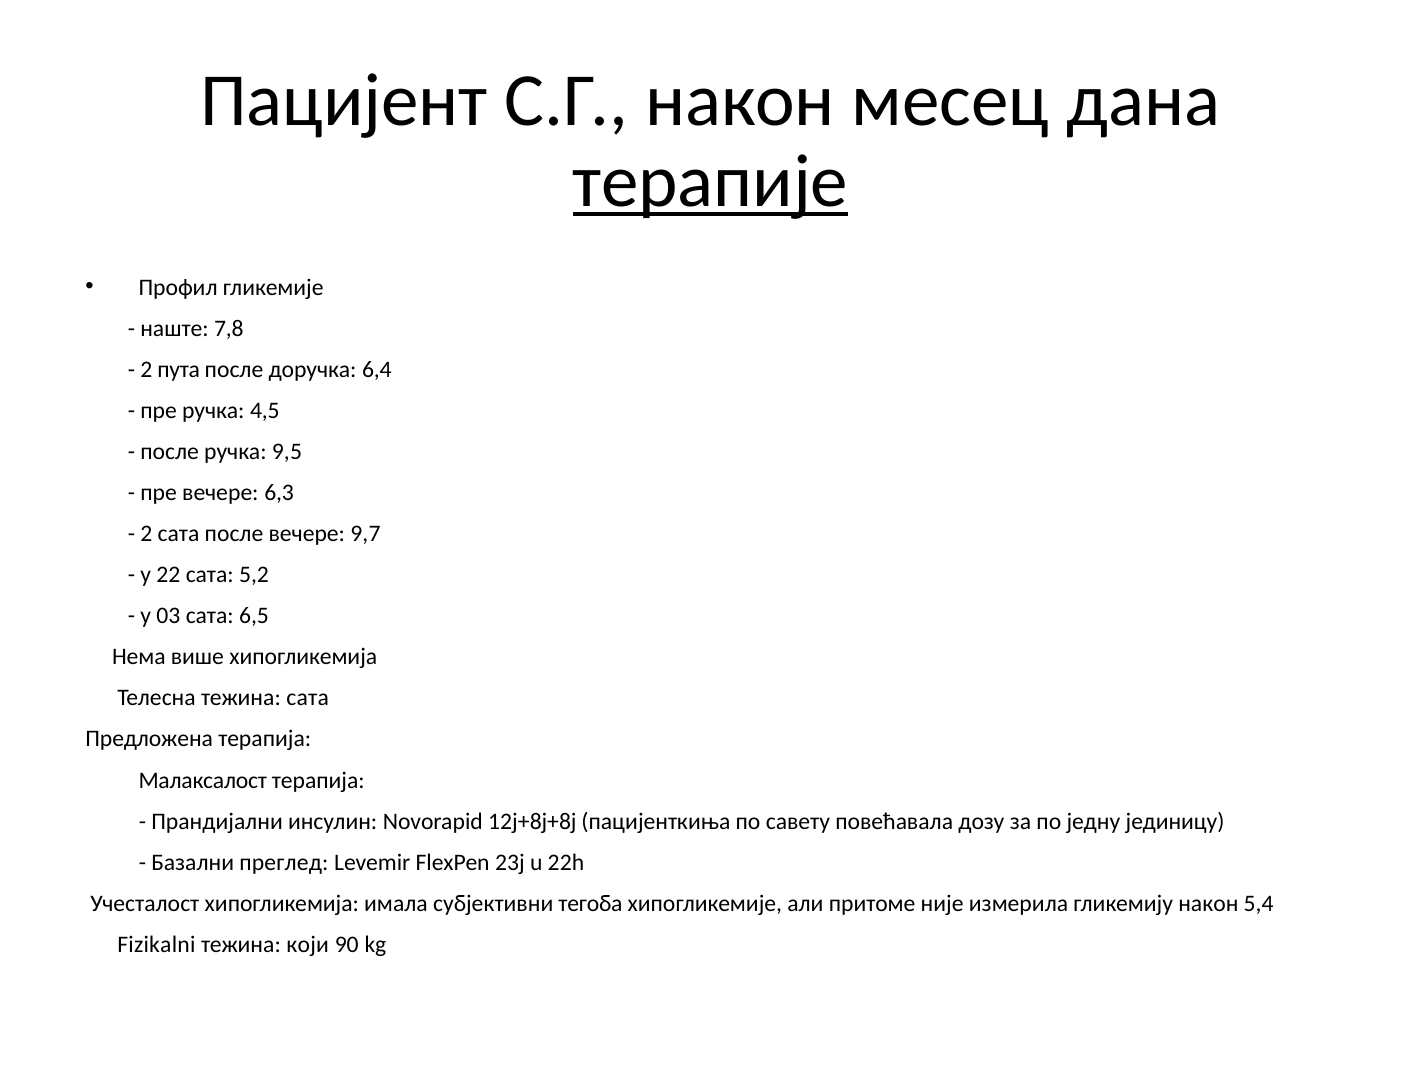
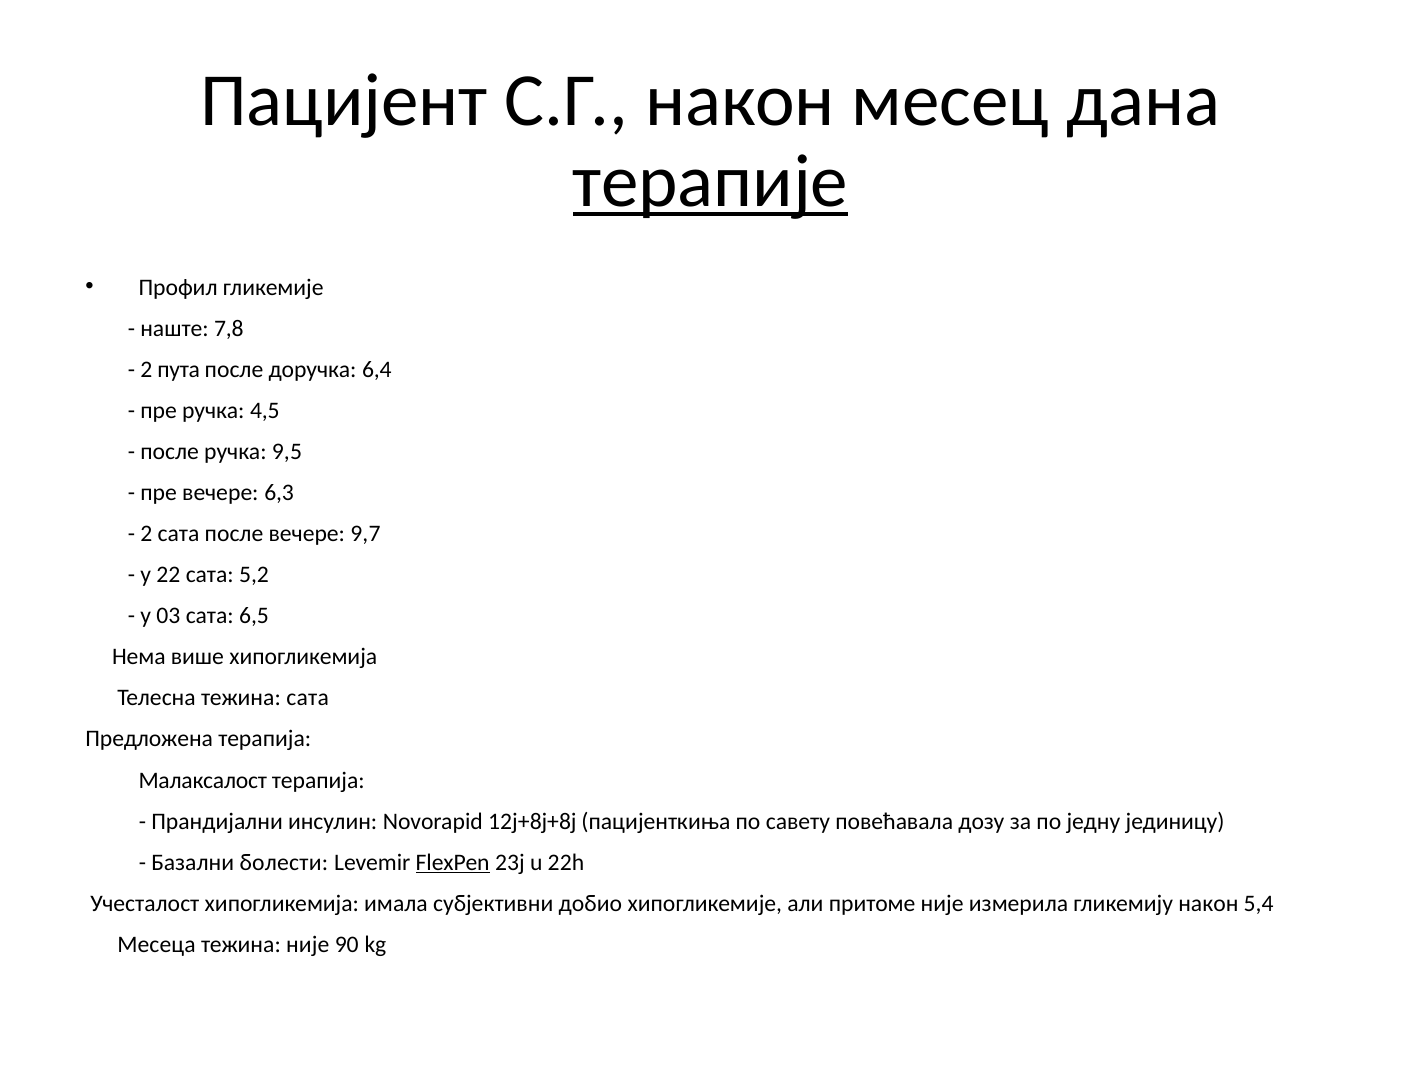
преглед: преглед -> болести (284, 862)
FlexPen underline: none -> present (453, 862)
тегоба: тегоба -> добио (590, 903)
Fizikalni: Fizikalni -> Месеца (156, 944)
тежина који: који -> није (308, 944)
